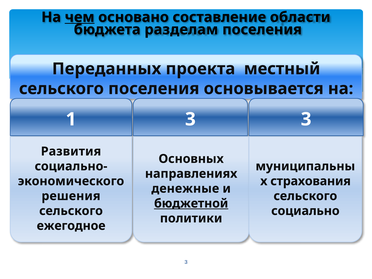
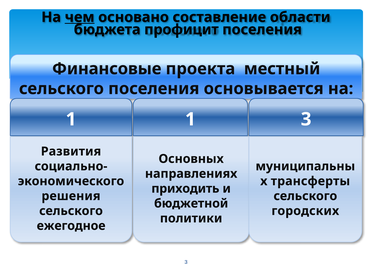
разделам: разделам -> профицит (181, 30)
Переданных: Переданных -> Финансовые (107, 69)
1 3: 3 -> 1 (190, 119)
страхования: страхования -> трансферты (310, 181)
денежные: денежные -> приходить (185, 189)
бюджетной underline: present -> none (191, 203)
социально: социально -> городских (305, 211)
